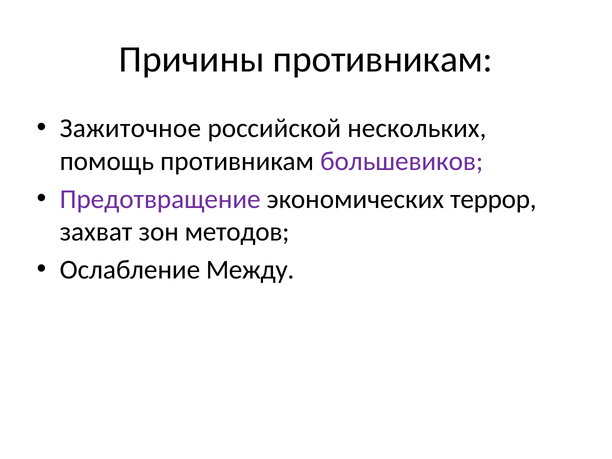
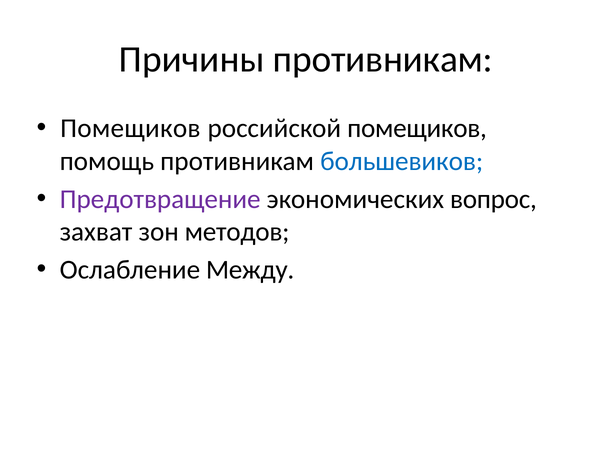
Зажиточное: Зажиточное -> Помещиков (130, 128)
российской нескольких: нескольких -> помещиков (417, 128)
большевиков colour: purple -> blue (402, 161)
террор: террор -> вопрос (493, 199)
